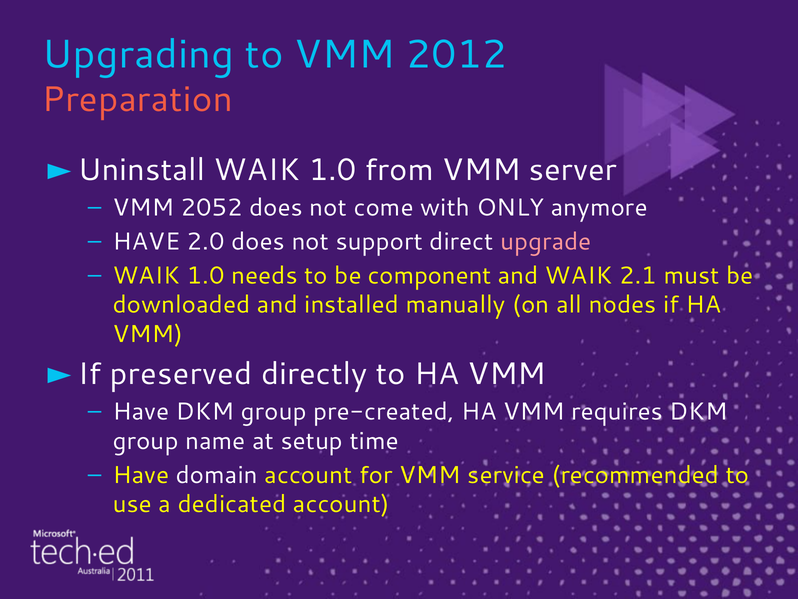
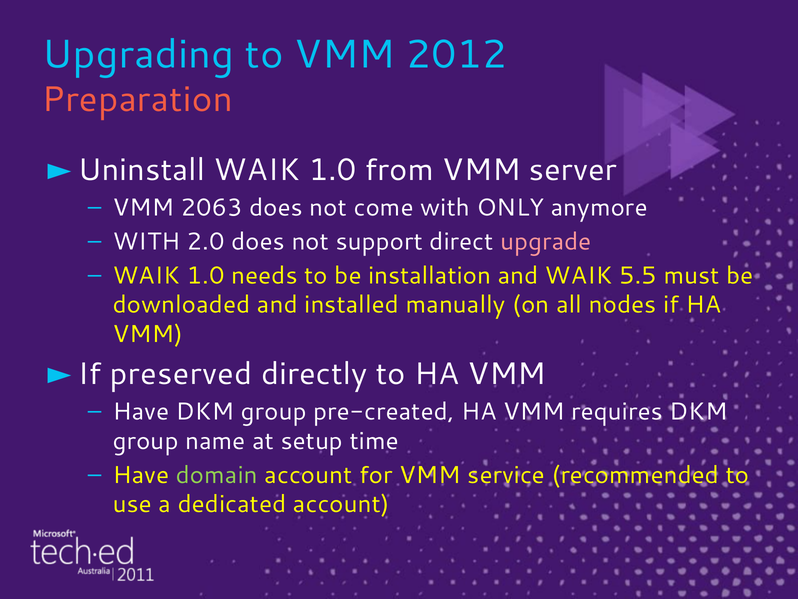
2052: 2052 -> 2063 (212, 207)
HAVE: HAVE -> WITH (147, 241)
component: component -> installation (430, 275)
2.1: 2.1 -> 5.5 (638, 275)
domain colour: white -> light green (217, 475)
